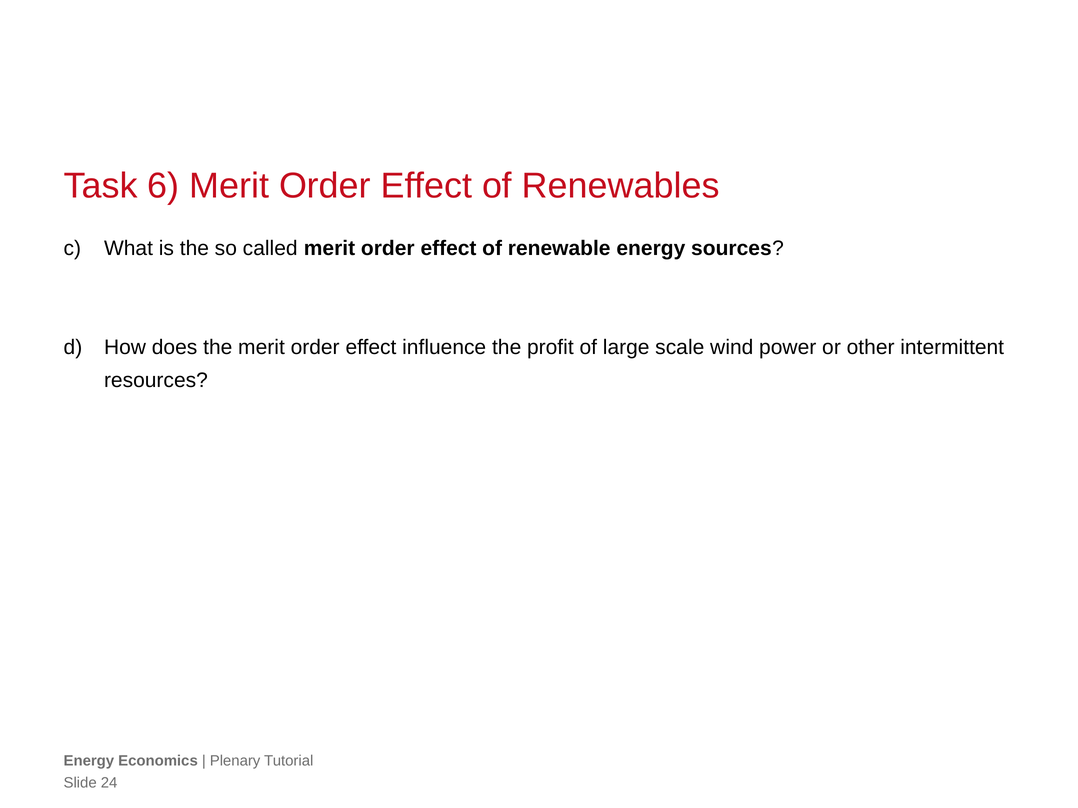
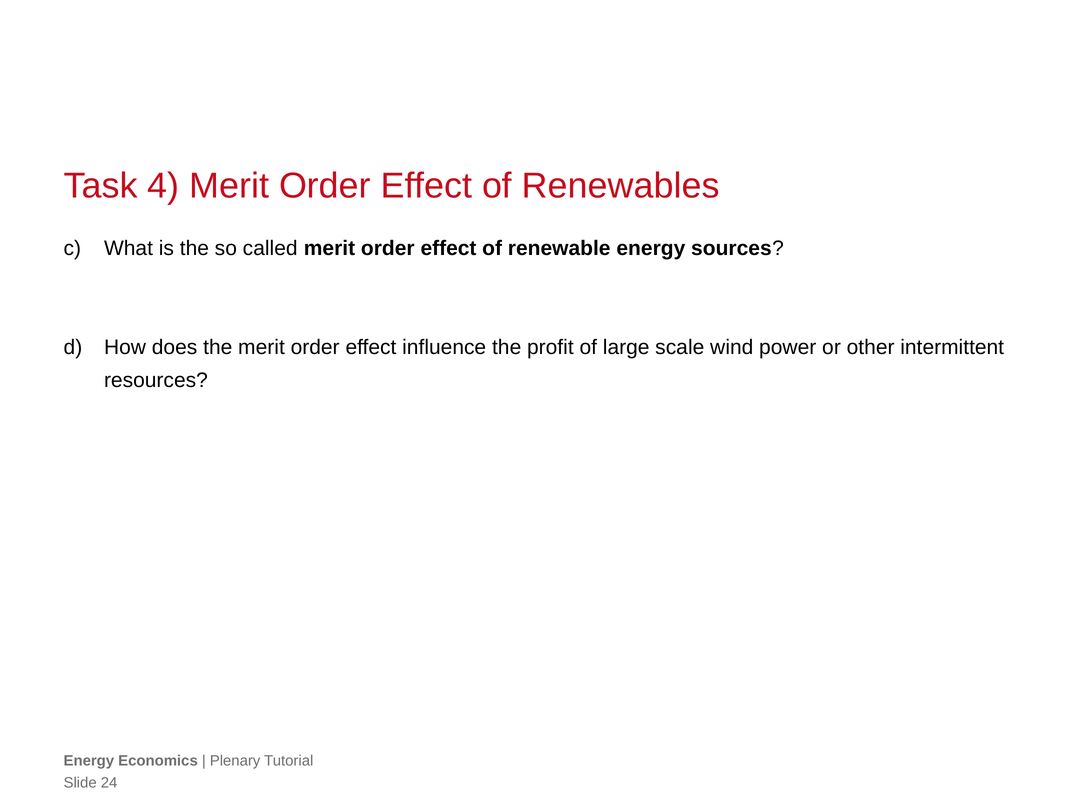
6: 6 -> 4 (163, 186)
